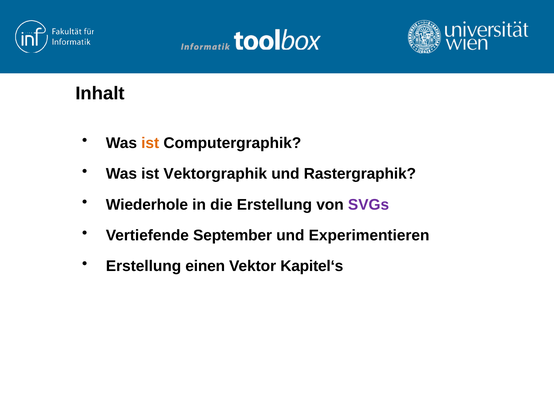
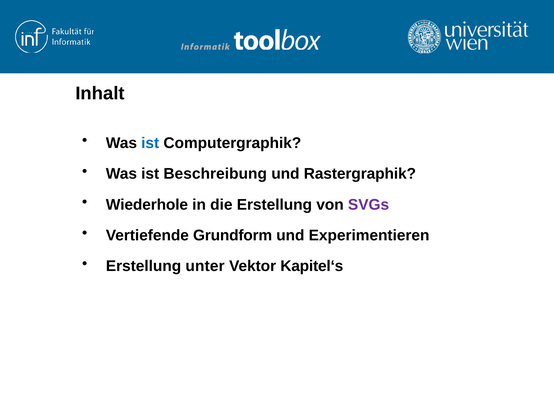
ist colour: orange -> blue (150, 143)
Vektorgraphik: Vektorgraphik -> Beschreibung (215, 174)
September: September -> Grundform (233, 235)
einen: einen -> unter (205, 266)
